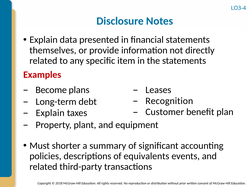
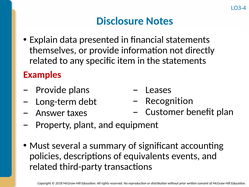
Become: Become -> Provide (51, 90)
Explain: Explain -> Answer (50, 113)
shorter: shorter -> several (66, 146)
